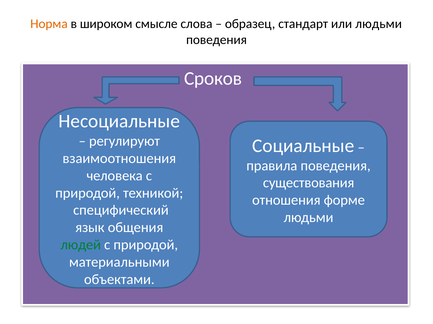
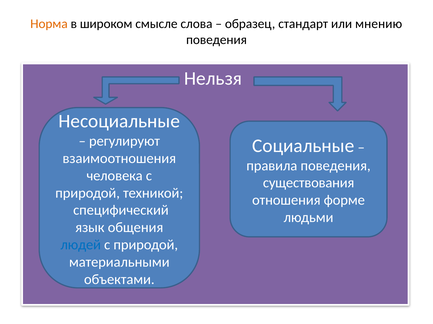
или людьми: людьми -> мнению (379, 24)
Сроков: Сроков -> Нельзя (213, 79)
людей colour: green -> blue (81, 245)
